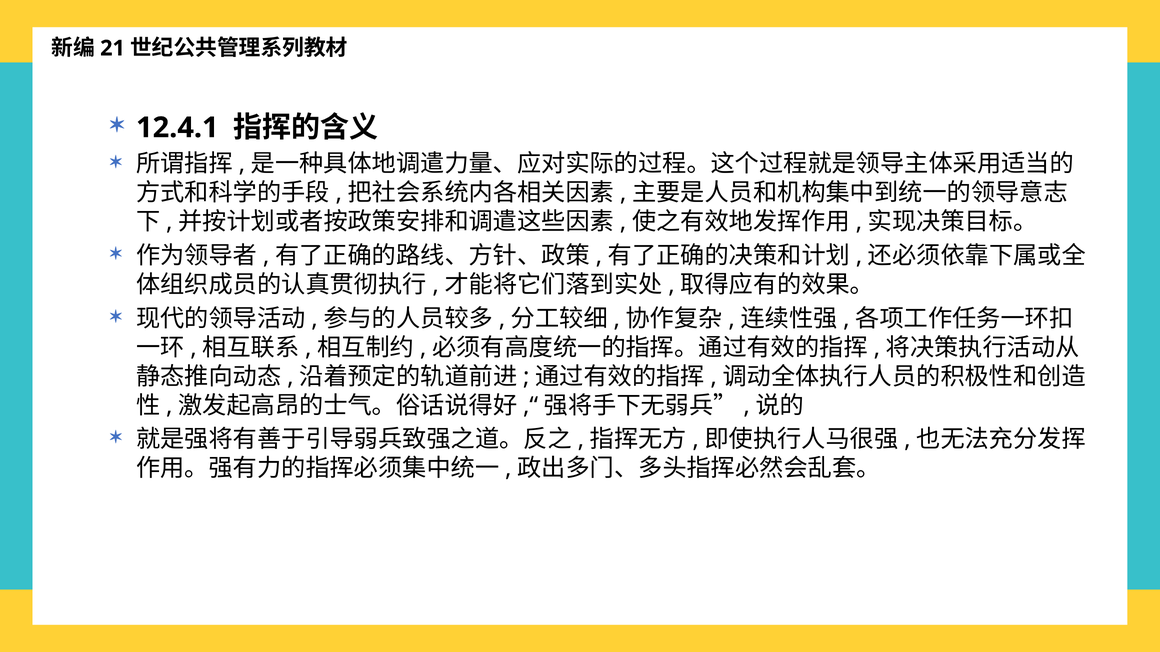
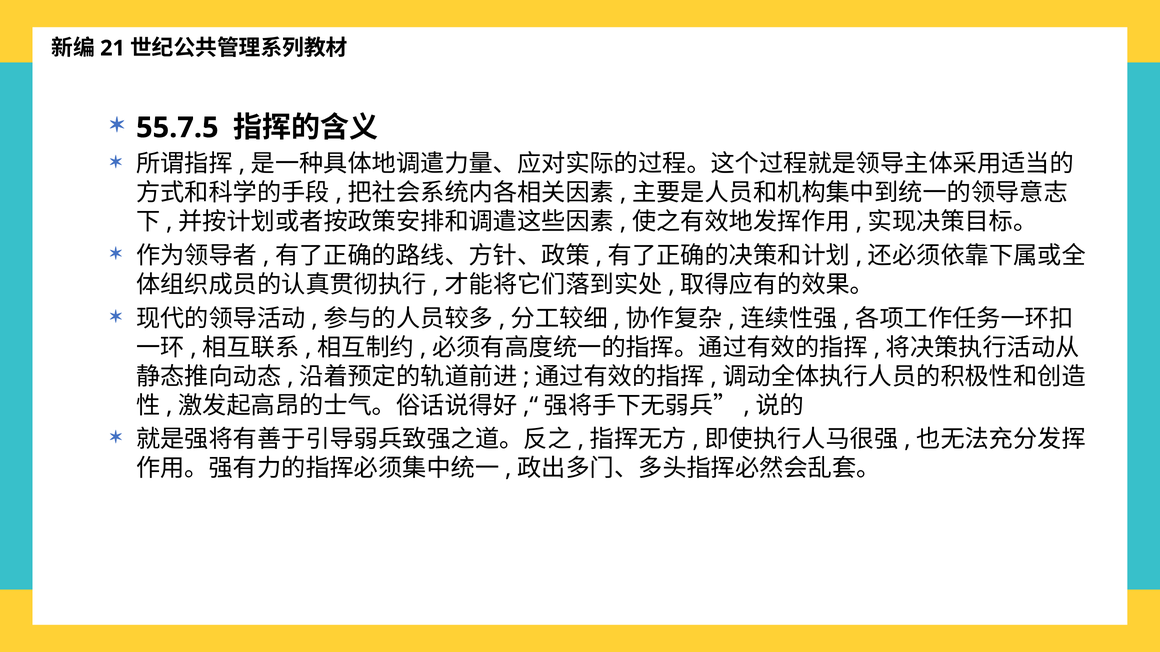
12.4.1: 12.4.1 -> 55.7.5 (177, 128)
